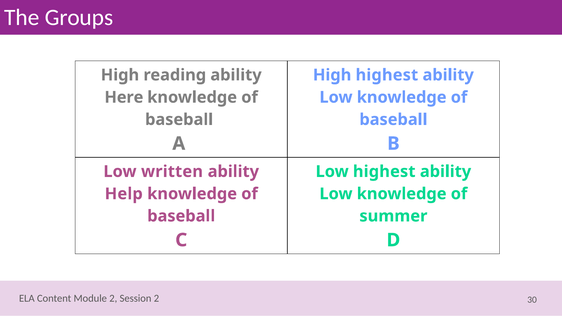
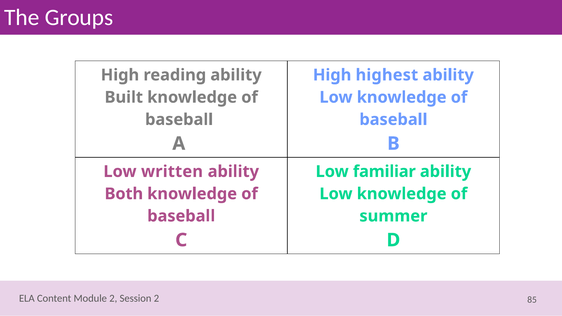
Here: Here -> Built (124, 97)
Low highest: highest -> familiar (384, 172)
Help: Help -> Both (124, 194)
30: 30 -> 85 (532, 300)
